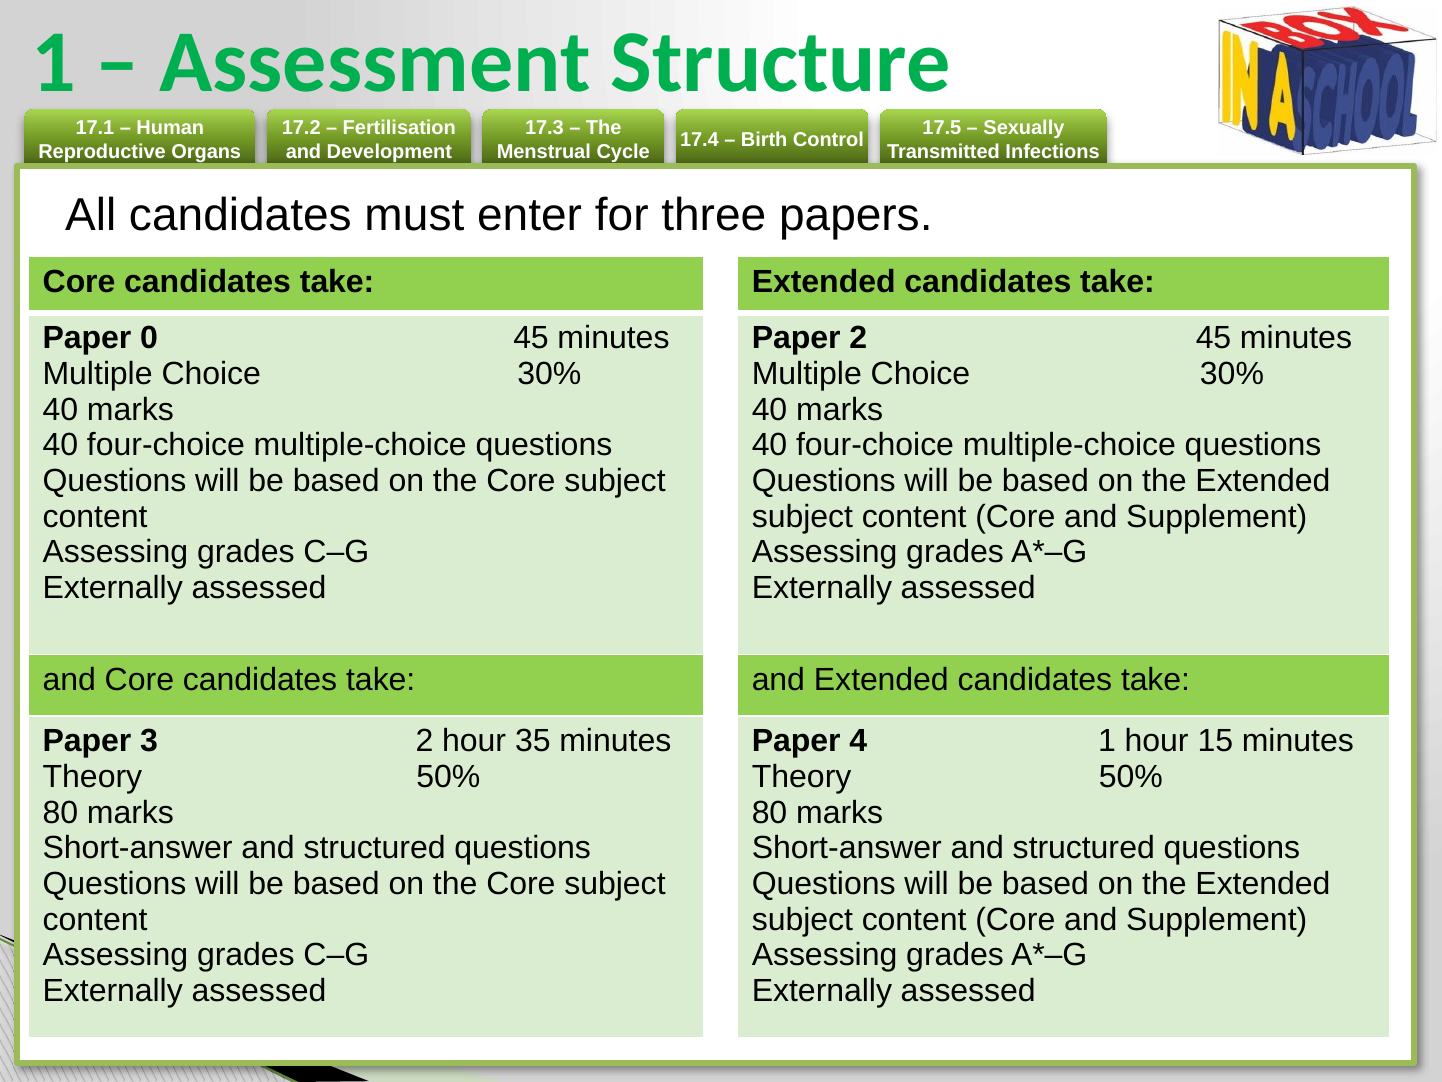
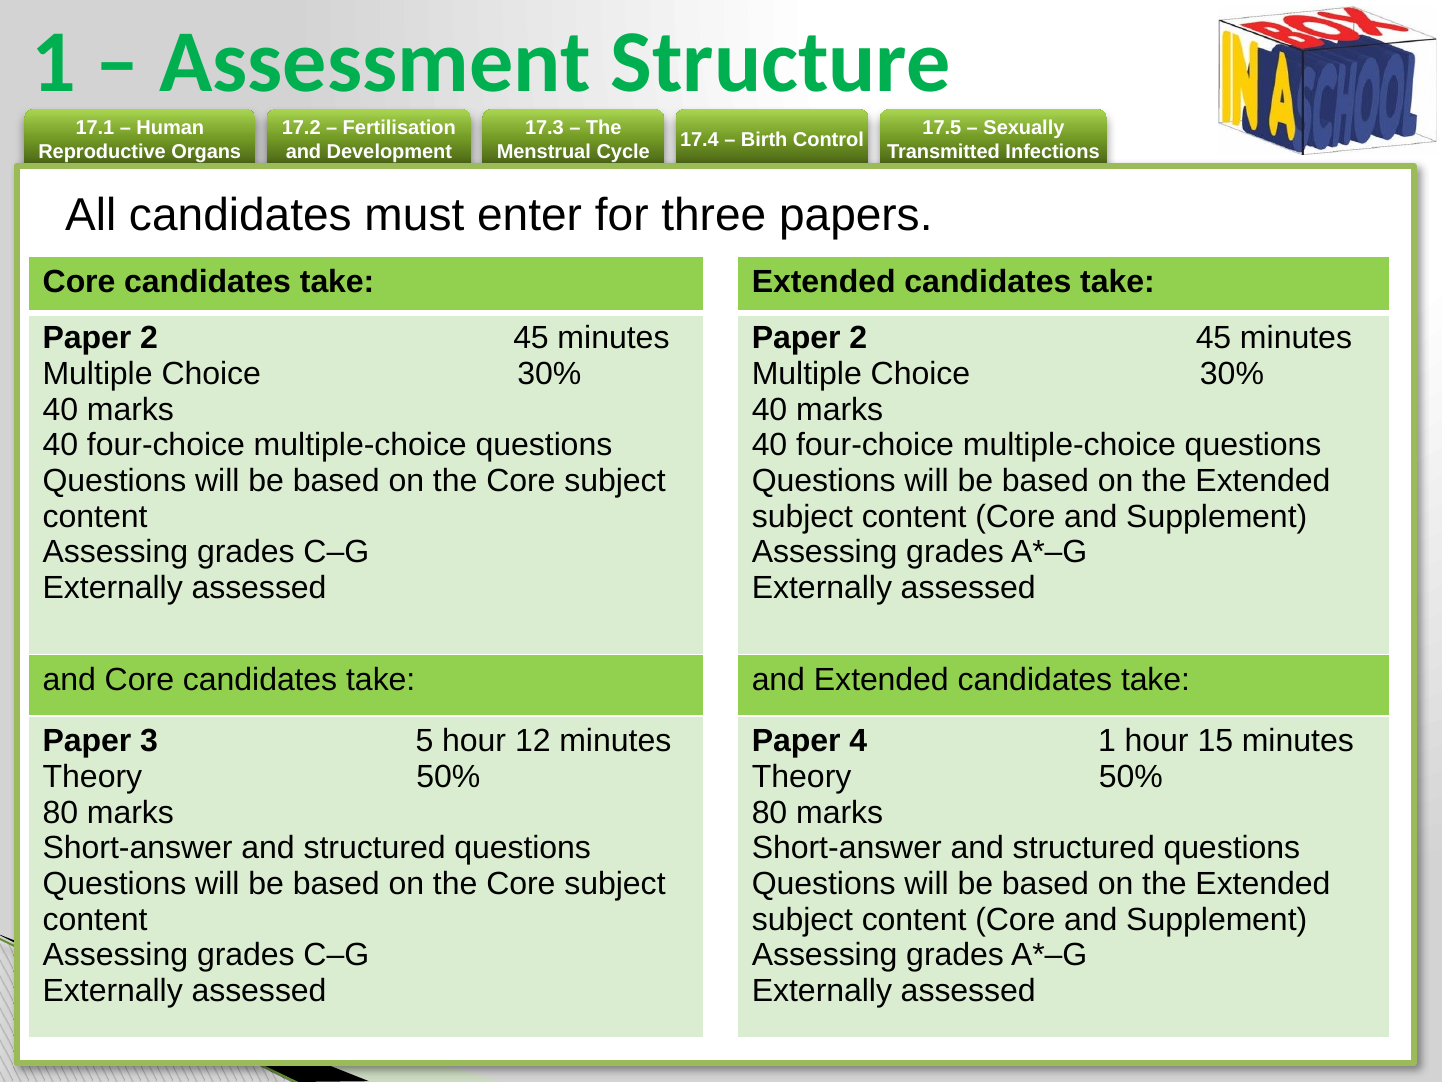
0: 0 -> 2 (149, 338)
3 2: 2 -> 5 (425, 741)
35: 35 -> 12 (533, 741)
